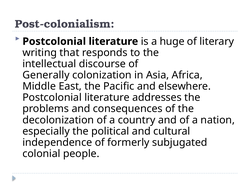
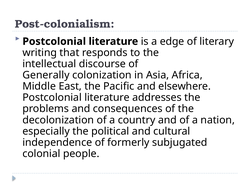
huge: huge -> edge (172, 42)
